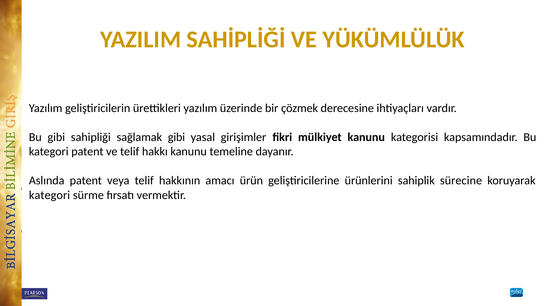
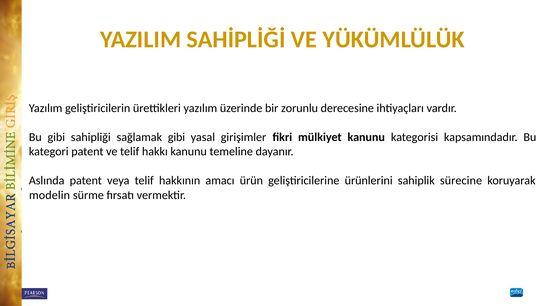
çözmek: çözmek -> zorunlu (300, 108)
kategori: kategori -> modelin (50, 195)
